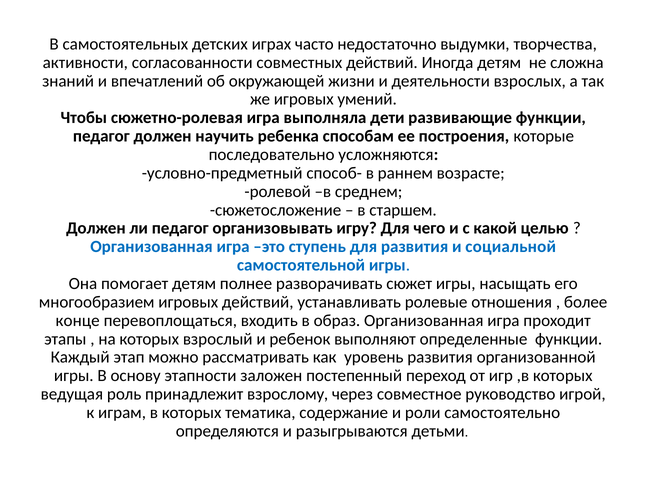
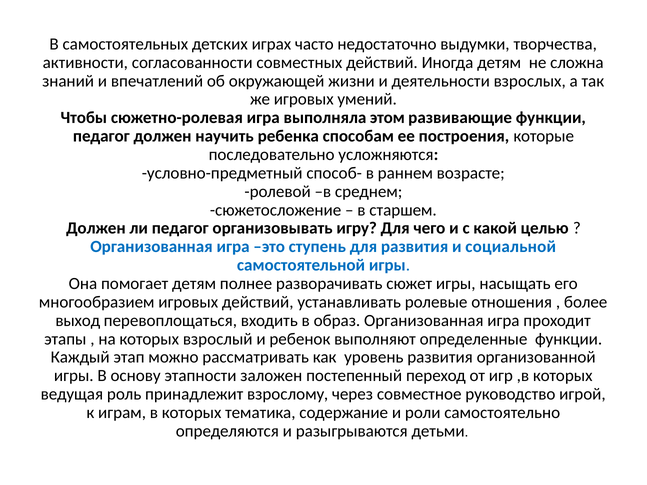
дети: дети -> этом (387, 118)
конце: конце -> выход (78, 321)
